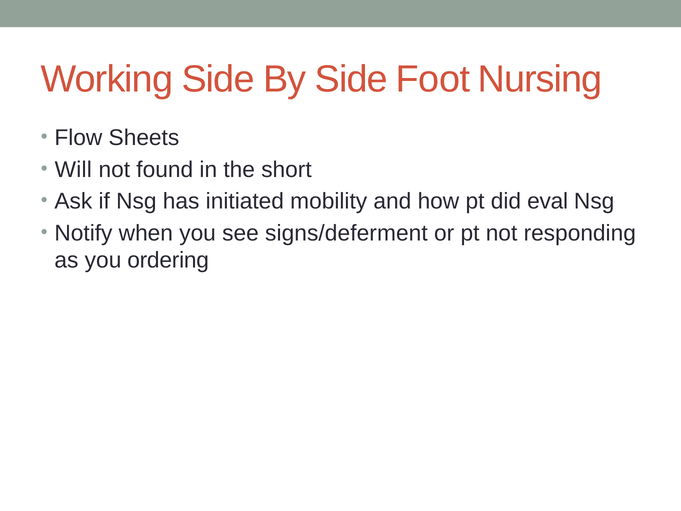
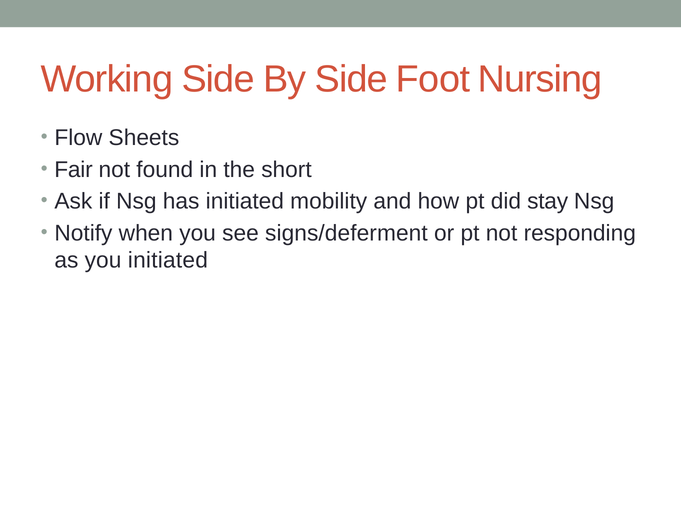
Will: Will -> Fair (73, 170)
eval: eval -> stay (548, 201)
you ordering: ordering -> initiated (168, 260)
